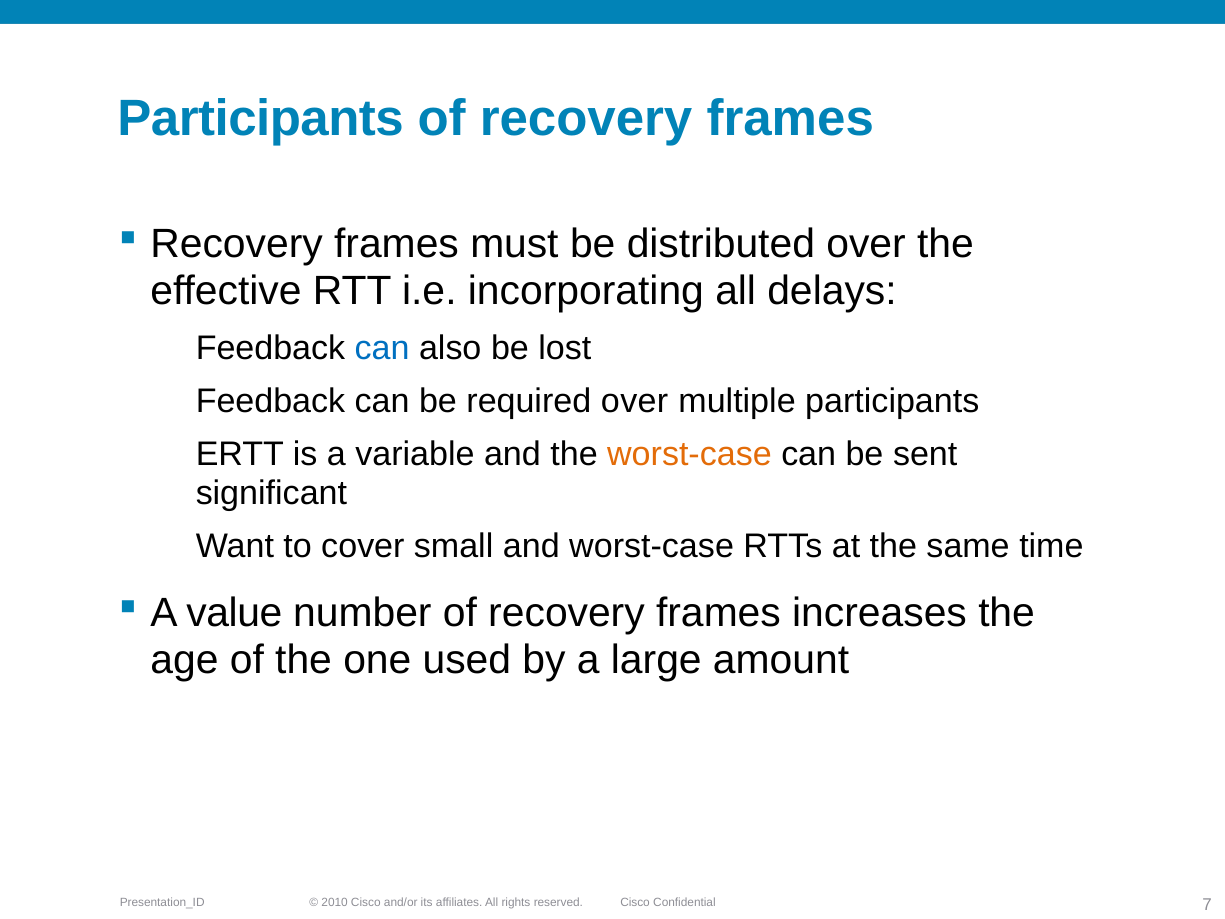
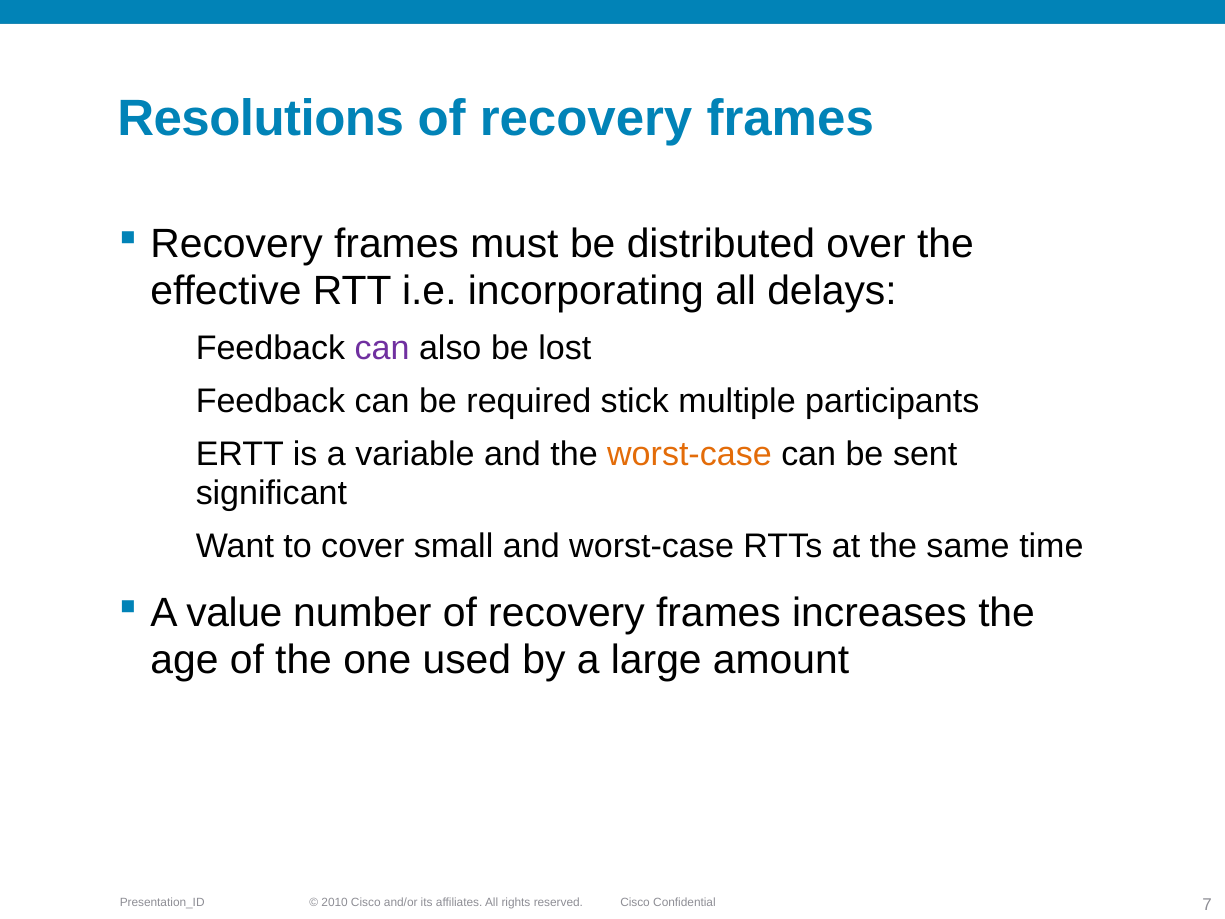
Participants: Participants -> Resolutions (261, 119)
can colour: blue -> purple (382, 348)
required over: over -> stick (635, 401)
